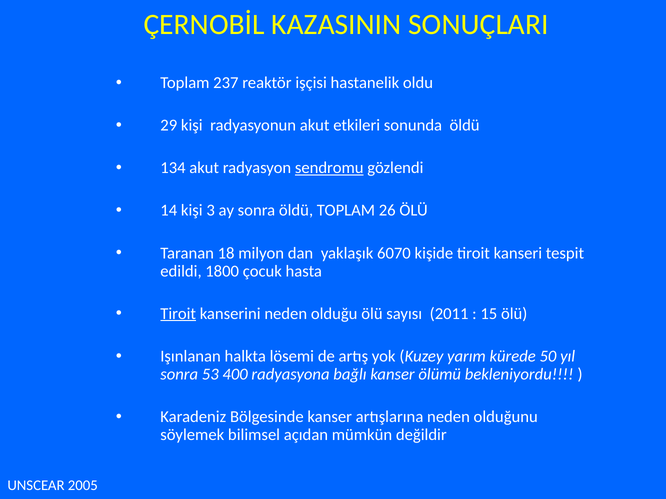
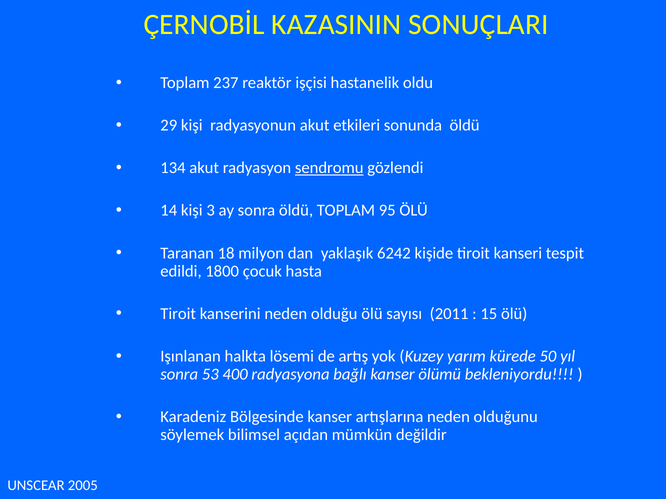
26: 26 -> 95 (387, 211)
6070: 6070 -> 6242 (394, 253)
Tiroit underline: present -> none (178, 314)
